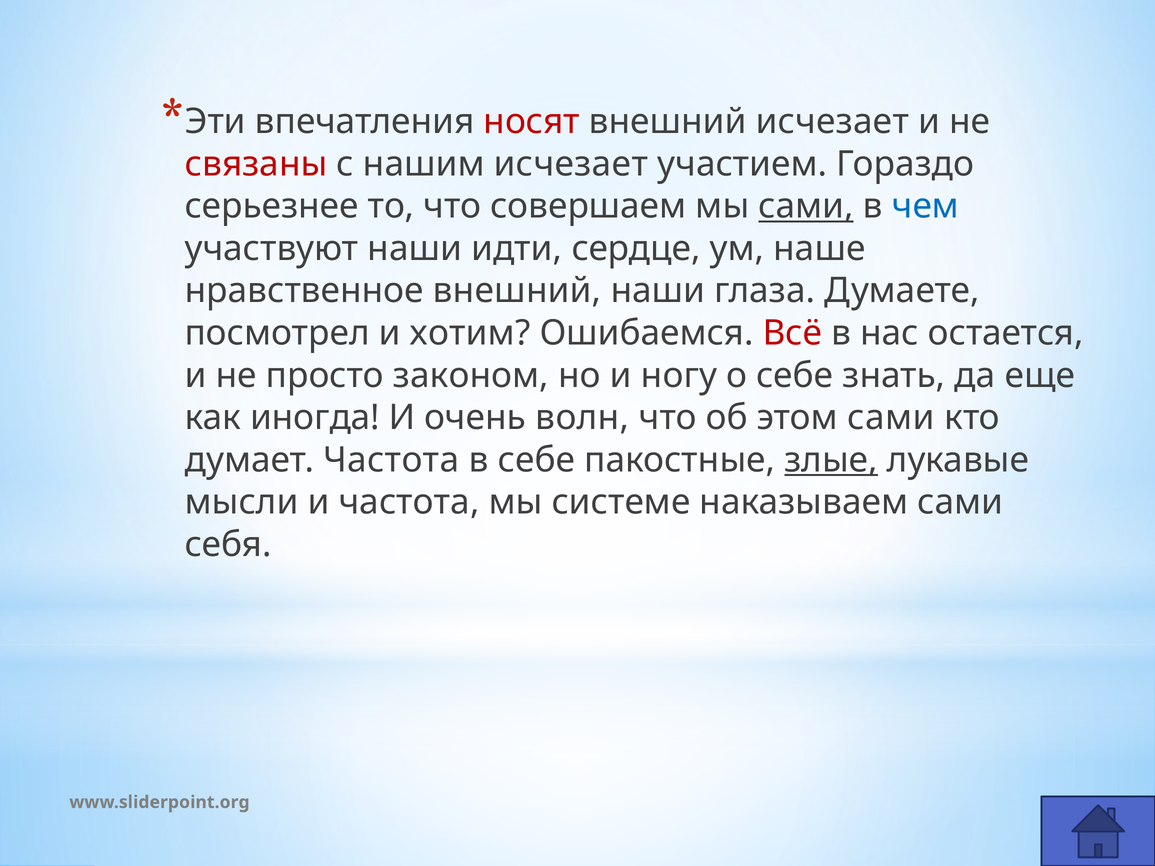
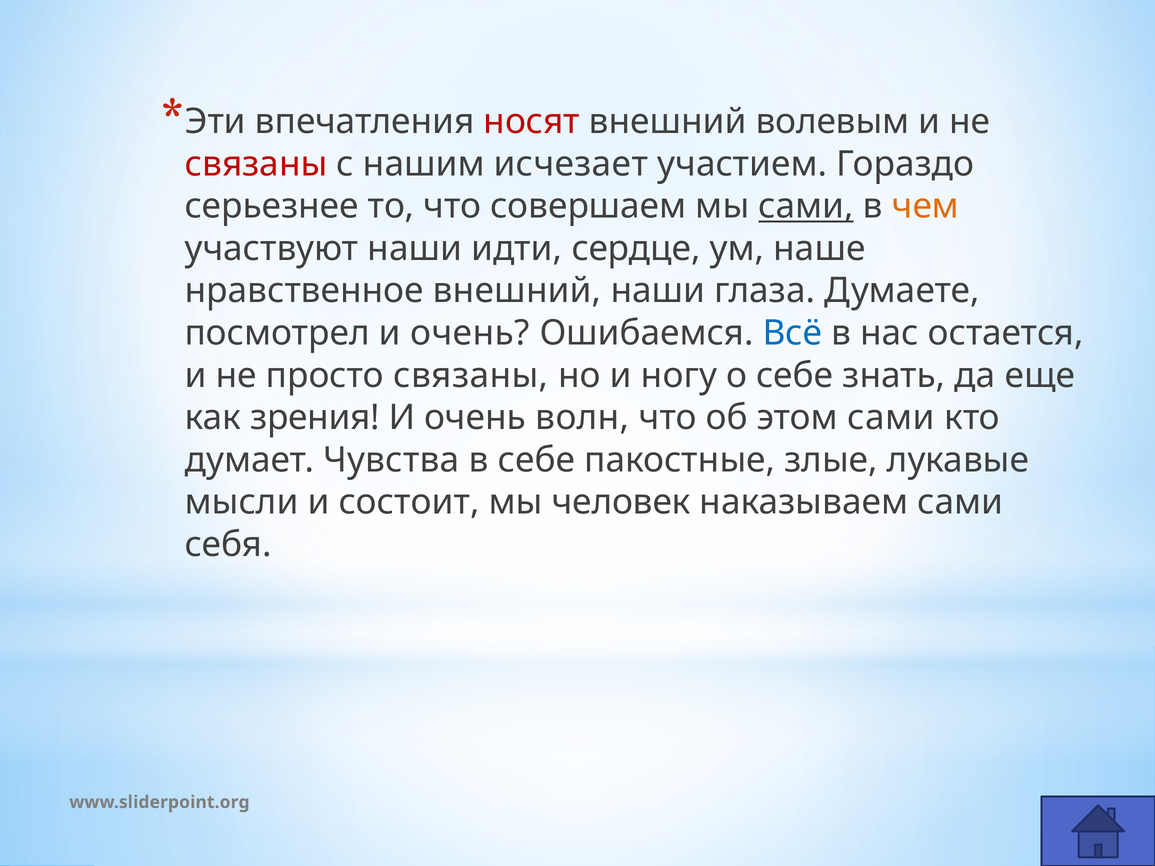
внешний исчезает: исчезает -> волевым (832, 122)
чем colour: blue -> orange (925, 206)
посмотрел и хотим: хотим -> очень (470, 333)
Всё colour: red -> blue (792, 333)
просто законом: законом -> связаны (471, 376)
иногда: иногда -> зрения (315, 418)
думает Частота: Частота -> Чувства (391, 460)
злые underline: present -> none (831, 460)
и частота: частота -> состоит (409, 502)
системе: системе -> человек (621, 502)
